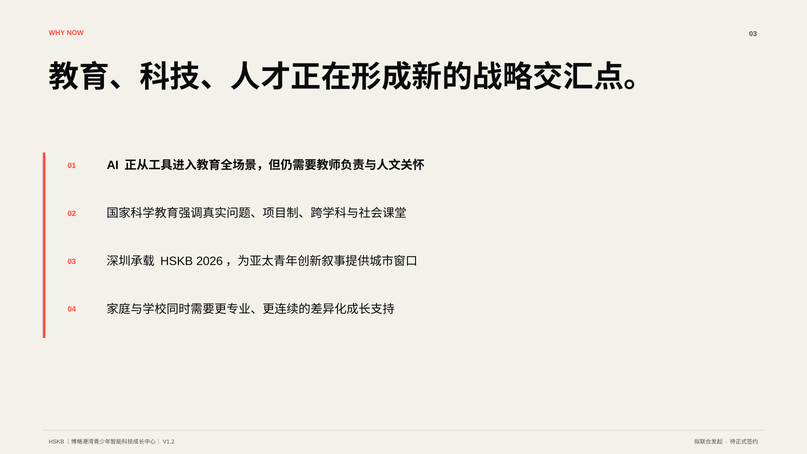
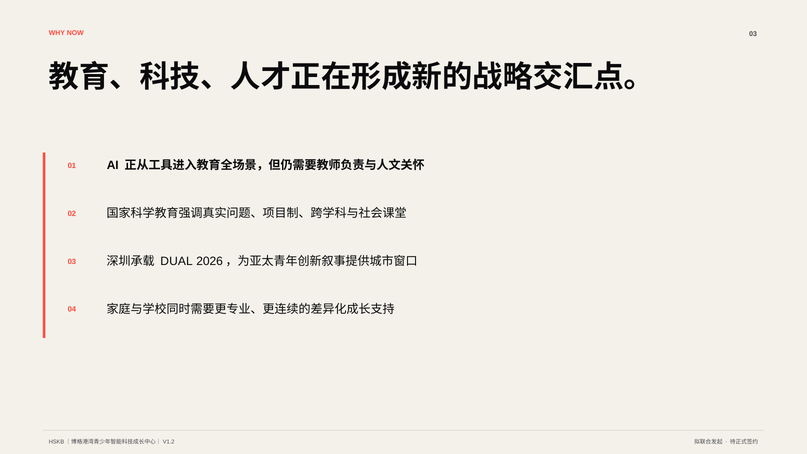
HSKB: HSKB -> DUAL (177, 261)
